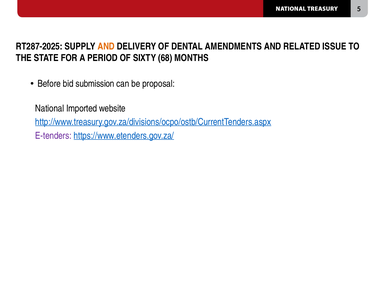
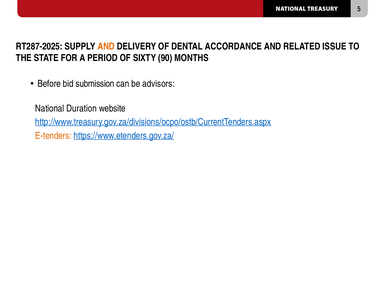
AMENDMENTS: AMENDMENTS -> ACCORDANCE (233, 47)
68: 68 -> 90 (165, 58)
proposal: proposal -> advisors (159, 84)
Imported: Imported -> Duration (82, 109)
E-tenders colour: purple -> orange (53, 136)
